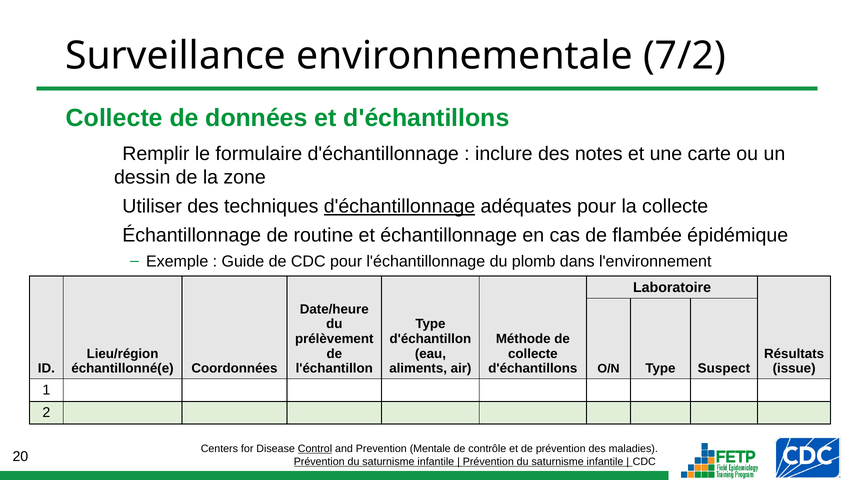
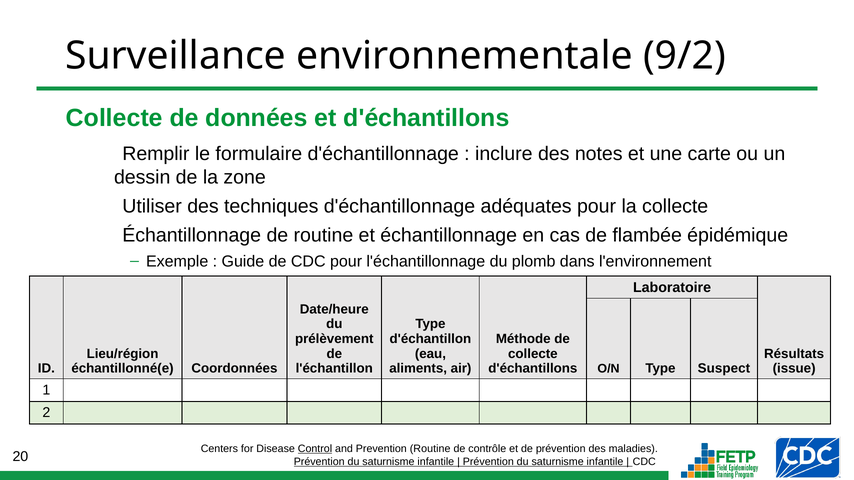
7/2: 7/2 -> 9/2 (684, 56)
d'échantillonnage underline: present -> none (399, 206)
Prevention Mentale: Mentale -> Routine (430, 449)
